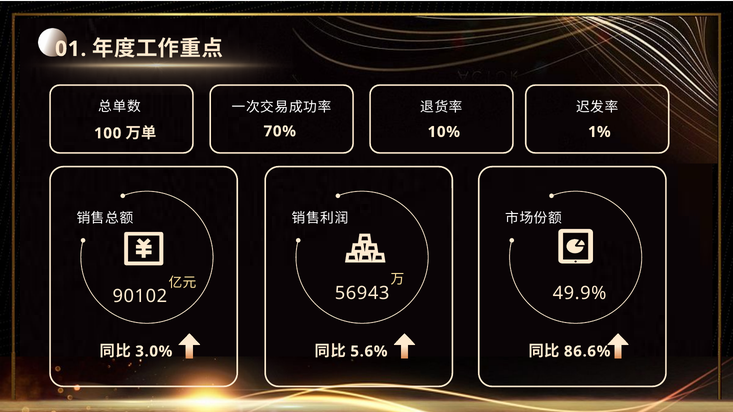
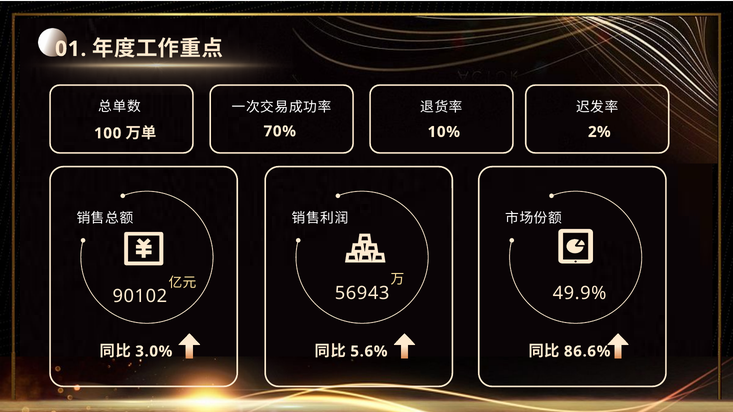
1%: 1% -> 2% (599, 132)
